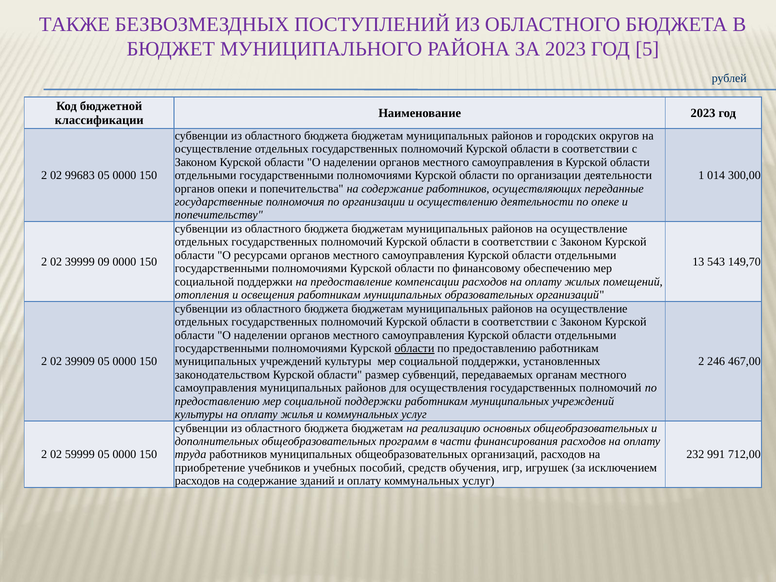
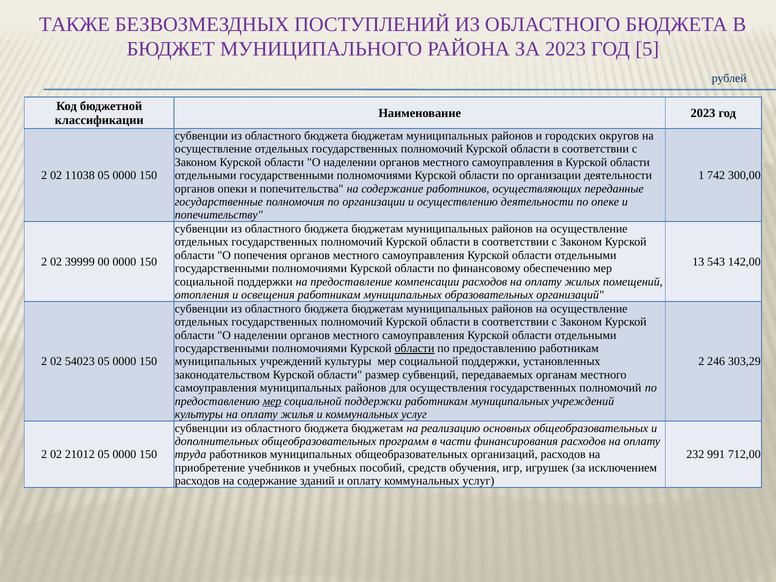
99683: 99683 -> 11038 (80, 175)
014: 014 -> 742 (716, 175)
ресурсами: ресурсами -> попечения (260, 255)
09: 09 -> 00 (104, 262)
149,70: 149,70 -> 142,00 (744, 262)
39909: 39909 -> 54023 (80, 362)
467,00: 467,00 -> 303,29 (744, 362)
мер underline: none -> present (272, 401)
59999: 59999 -> 21012 (80, 455)
